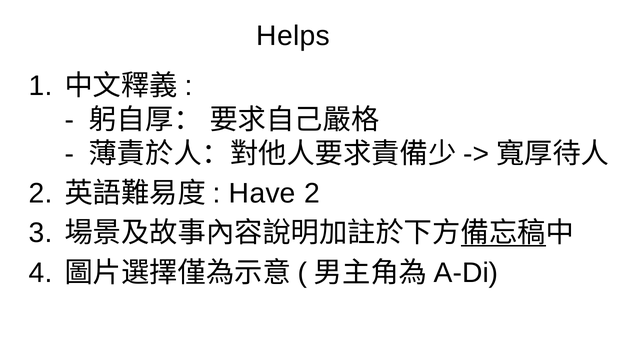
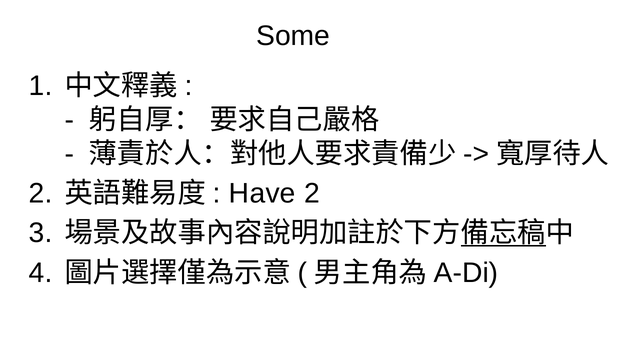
Helps: Helps -> Some (293, 36)
